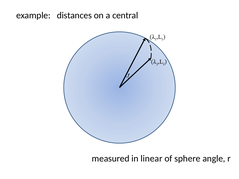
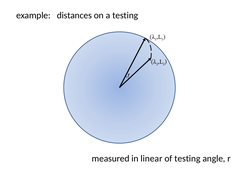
a central: central -> testing (125, 15)
of sphere: sphere -> testing (187, 159)
